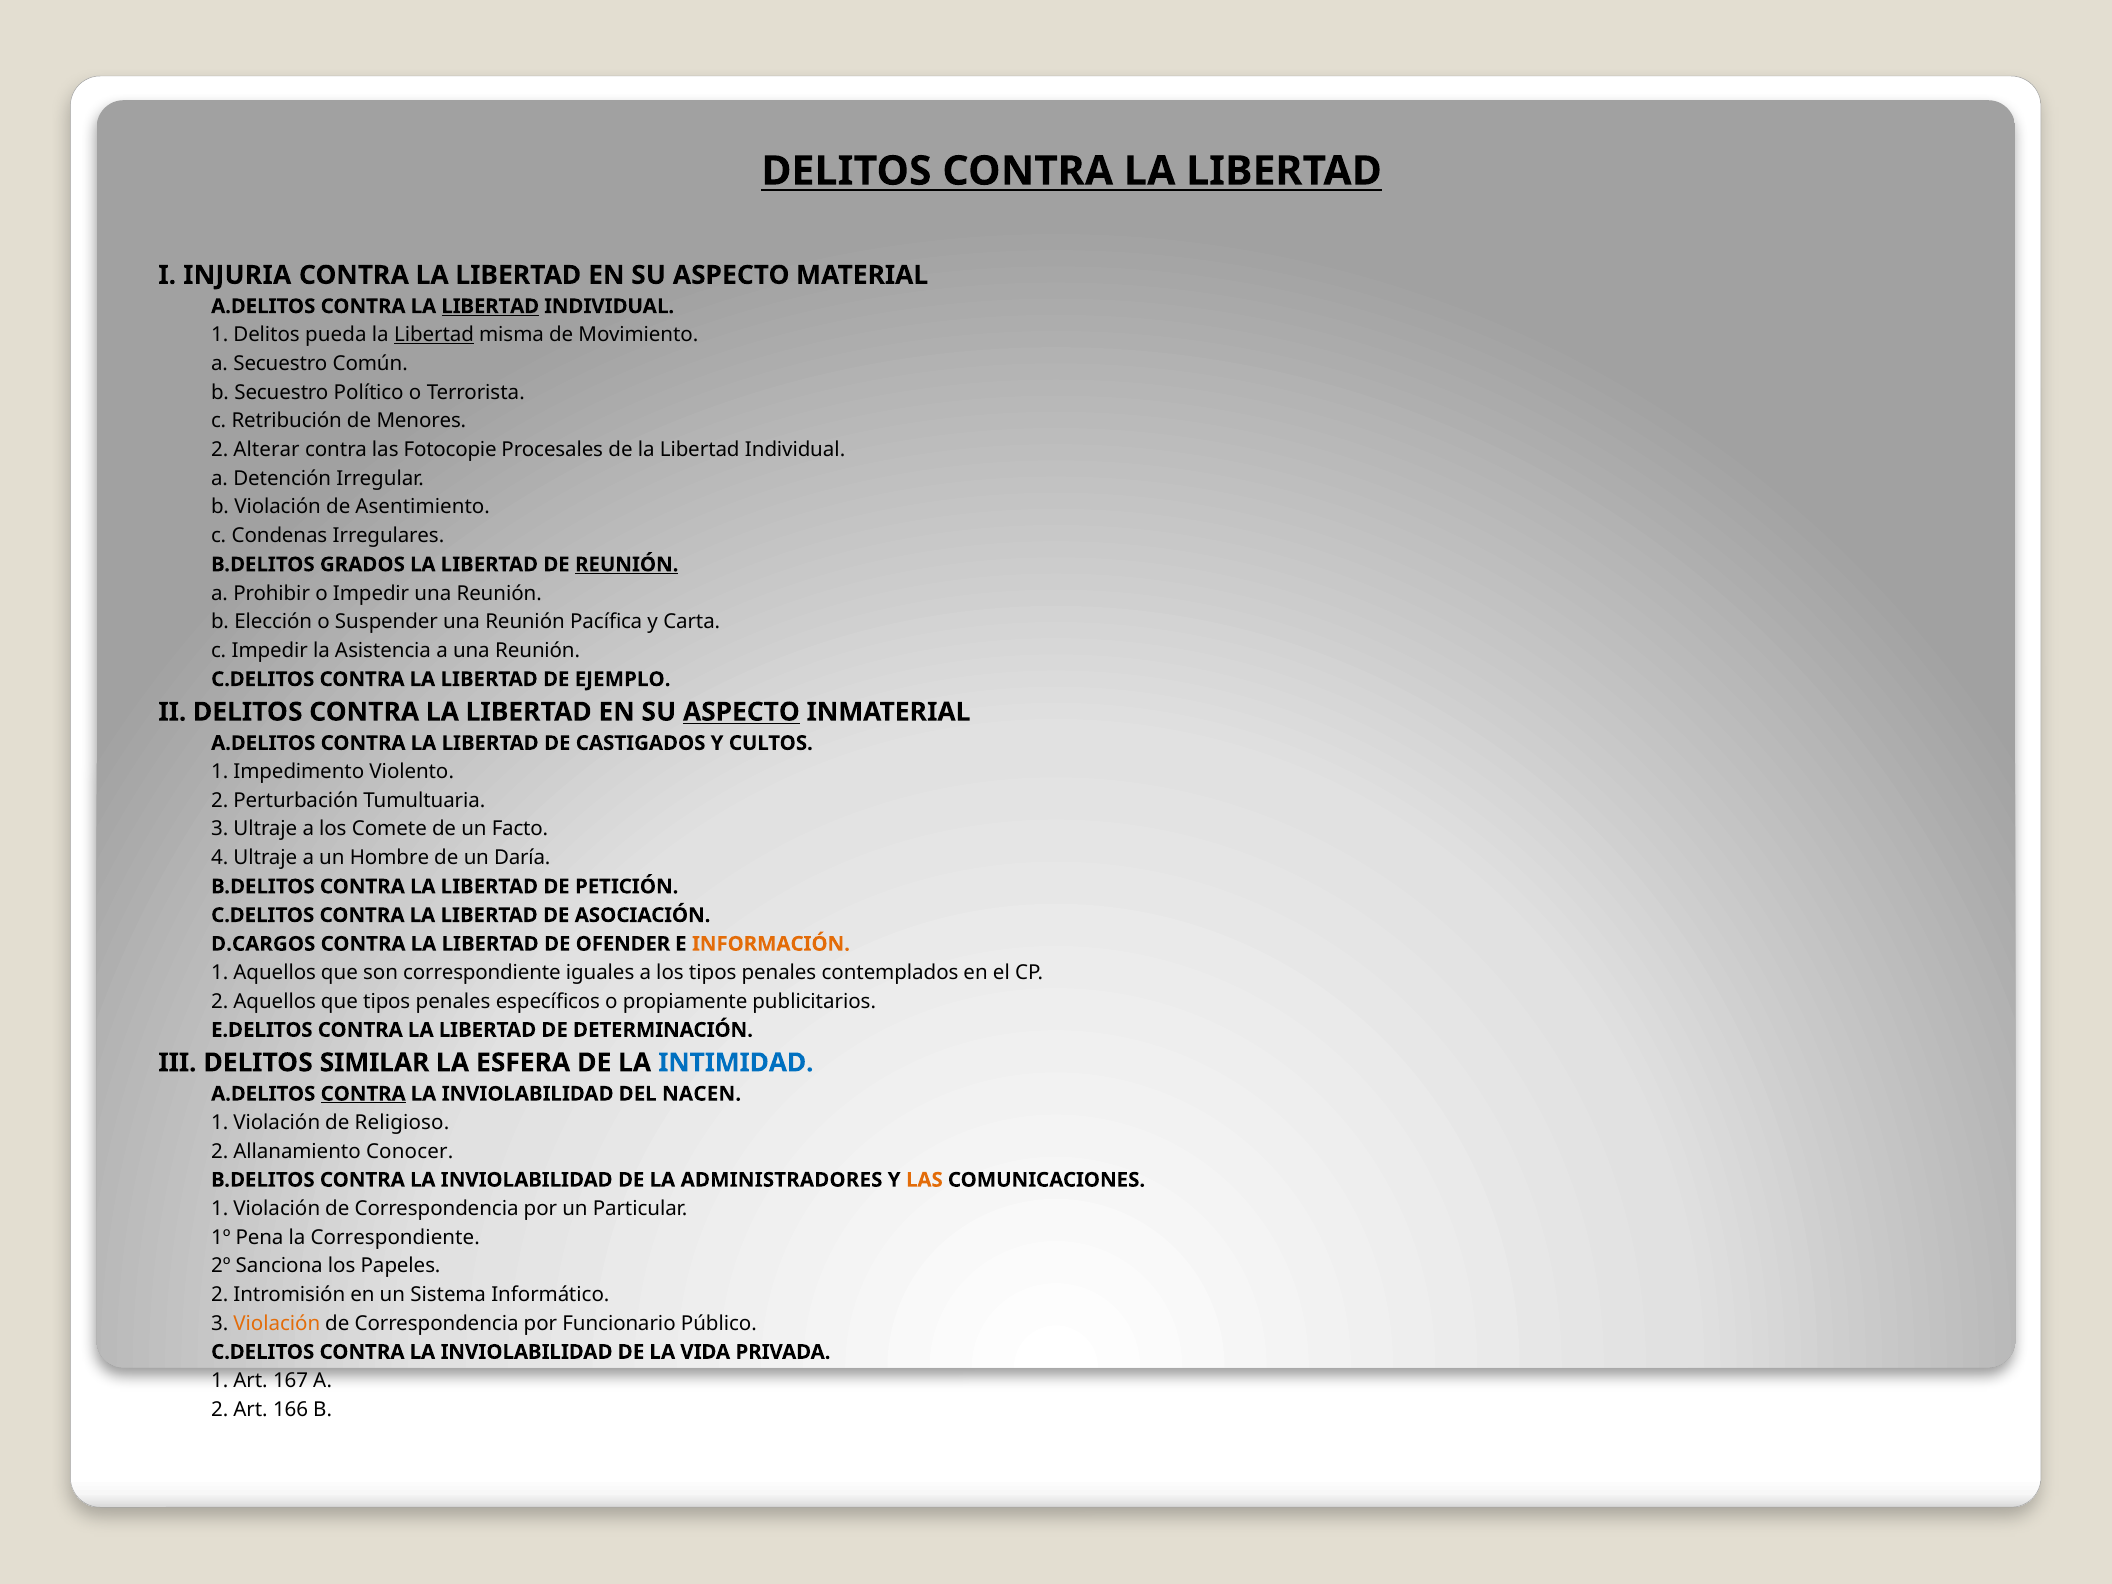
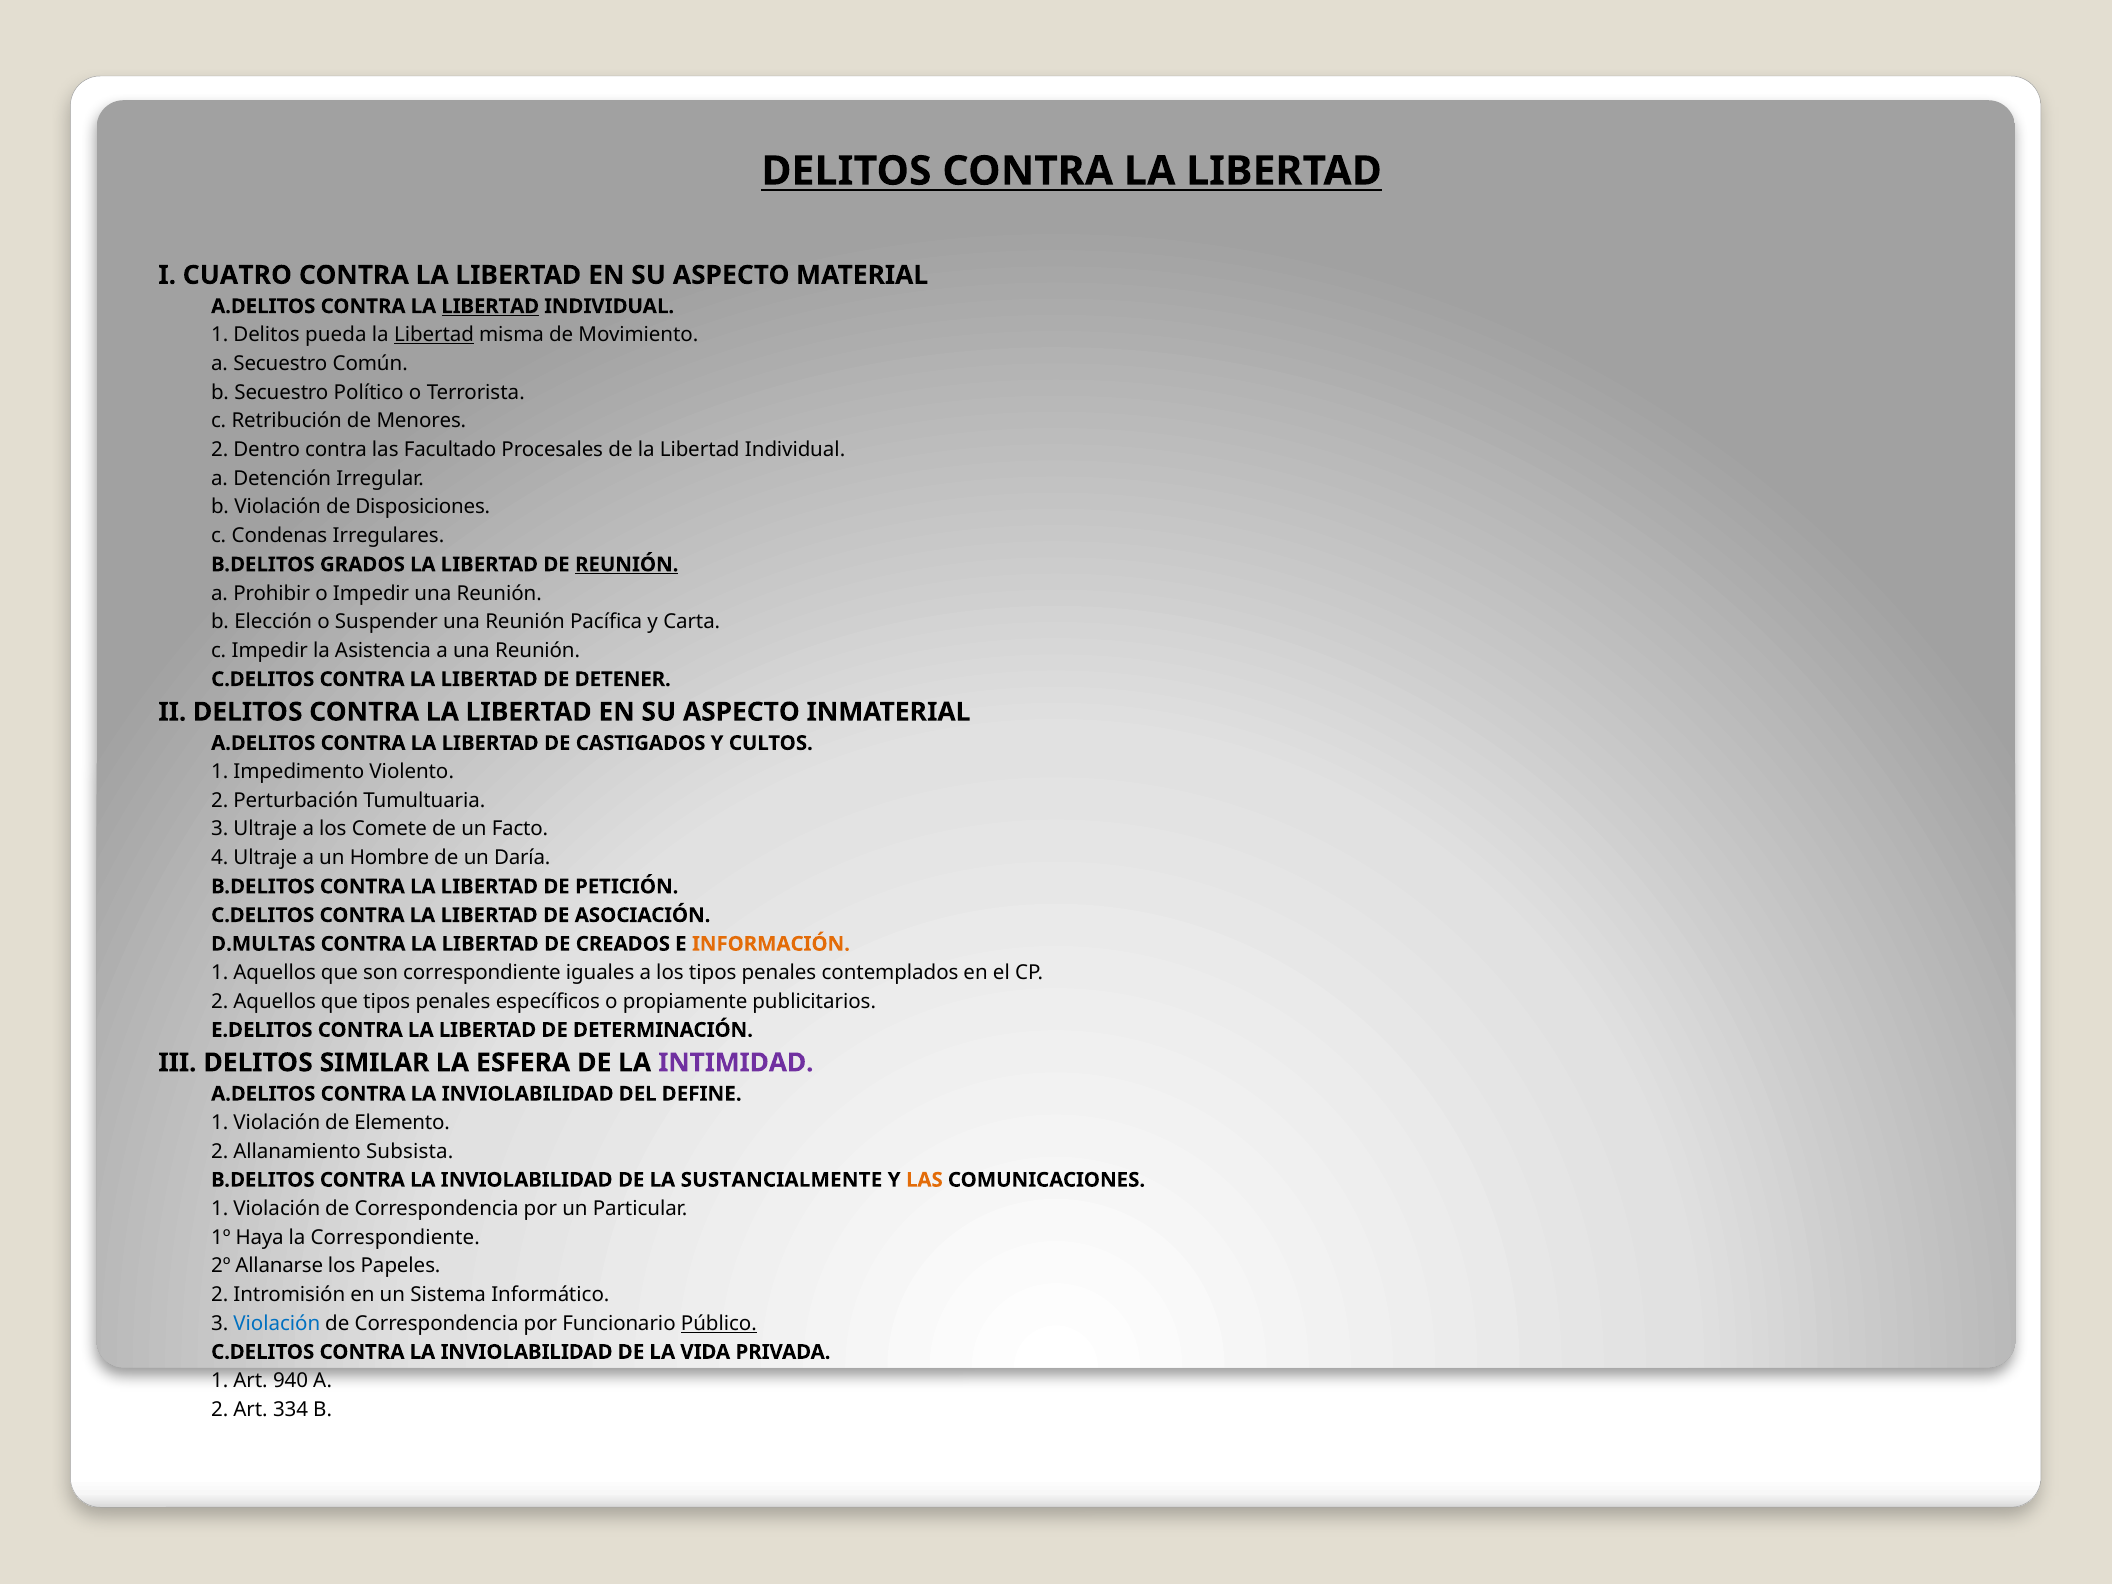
INJURIA: INJURIA -> CUATRO (237, 275)
Alterar: Alterar -> Dentro (267, 450)
Fotocopie: Fotocopie -> Facultado (450, 450)
Asentimiento: Asentimiento -> Disposiciones (423, 507)
EJEMPLO: EJEMPLO -> DETENER (623, 679)
ASPECTO underline: present -> none (741, 712)
D.CARGOS: D.CARGOS -> D.MULTAS (263, 944)
OFENDER: OFENDER -> CREADOS (623, 944)
INTIMIDAD colour: blue -> purple (736, 1063)
CONTRA underline: present -> none (363, 1094)
NACEN: NACEN -> DEFINE (702, 1094)
Religioso: Religioso -> Elemento (402, 1123)
Conocer: Conocer -> Subsista (410, 1151)
ADMINISTRADORES: ADMINISTRADORES -> SUSTANCIALMENTE (782, 1180)
Pena: Pena -> Haya (260, 1237)
Sanciona: Sanciona -> Allanarse (279, 1266)
Violación colour: orange -> blue (277, 1323)
Público underline: none -> present (719, 1323)
167: 167 -> 940 (291, 1381)
166: 166 -> 334 (291, 1409)
